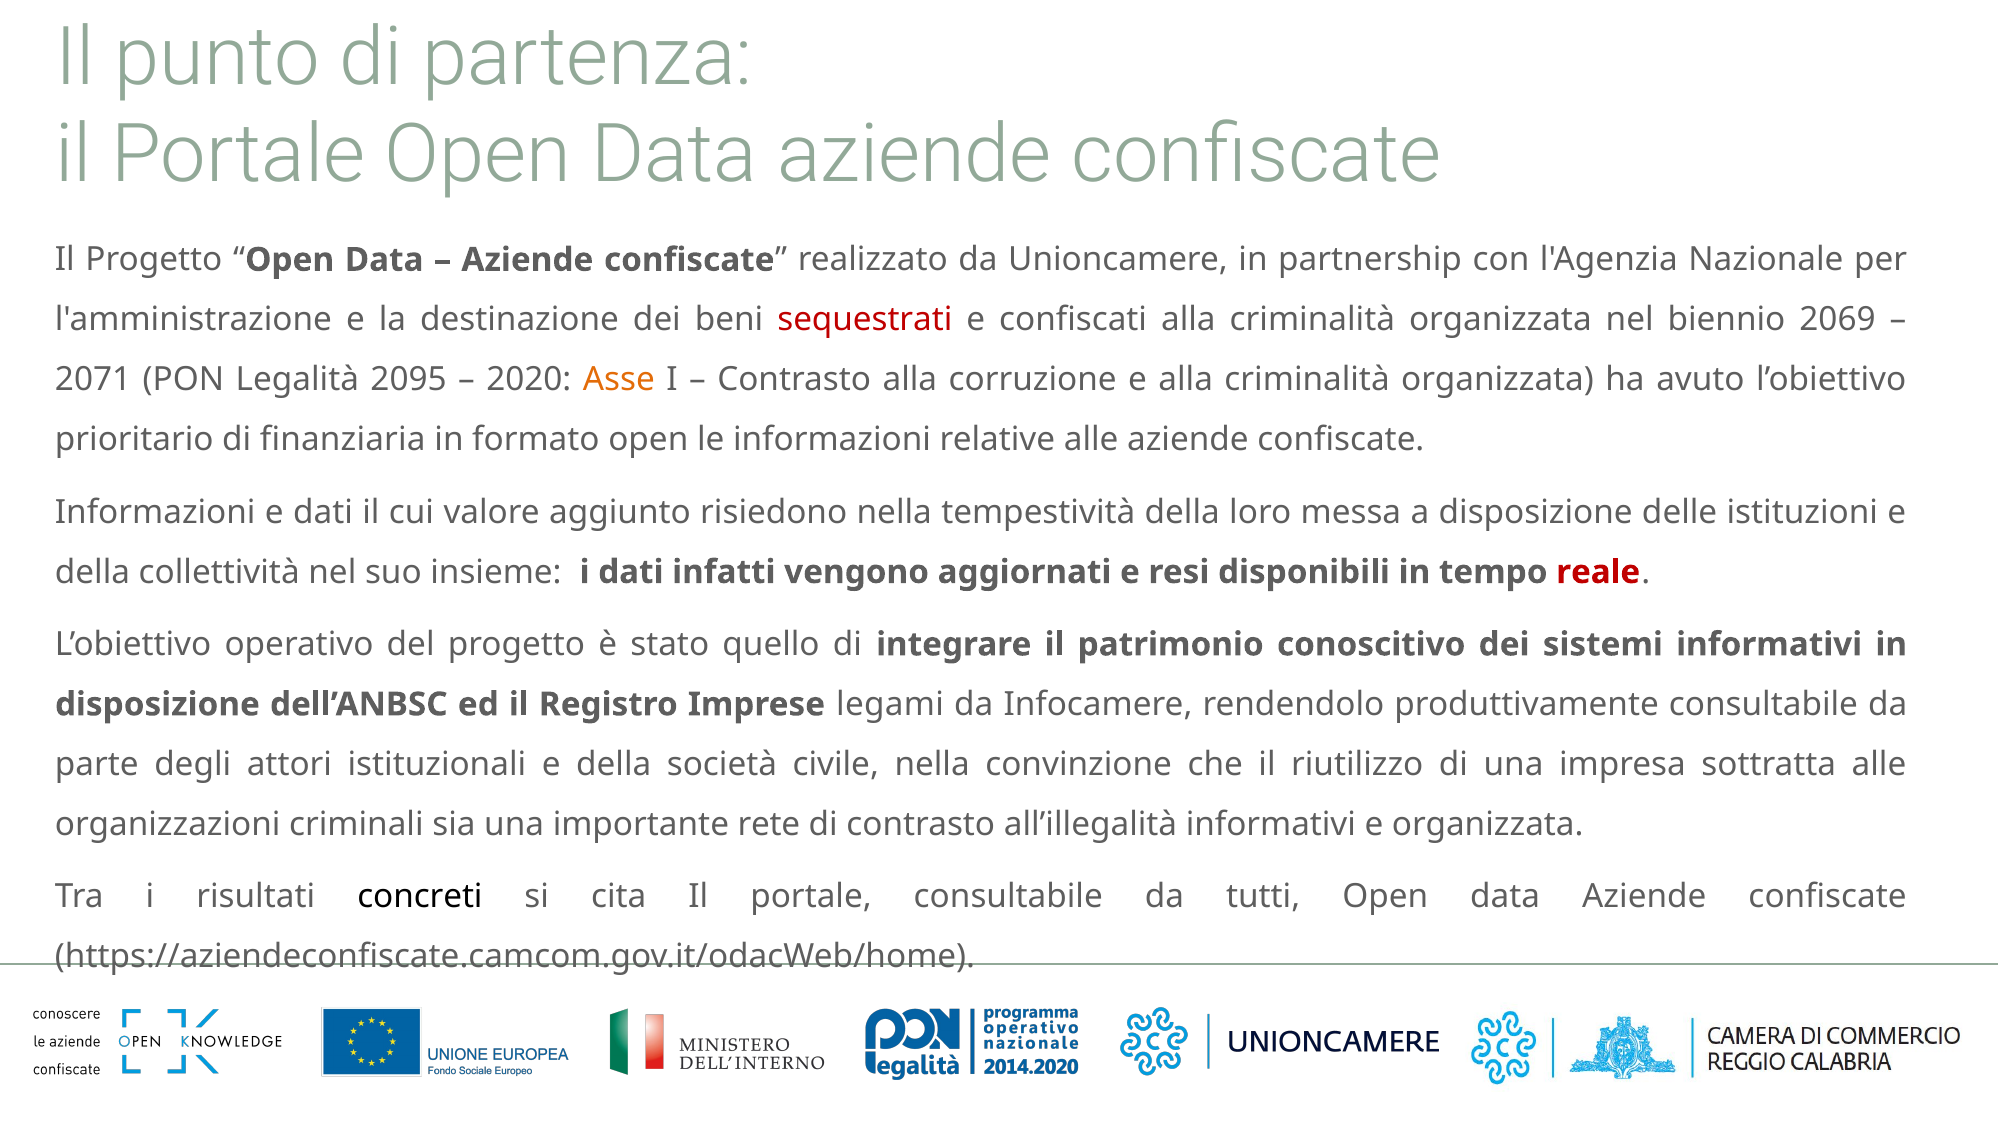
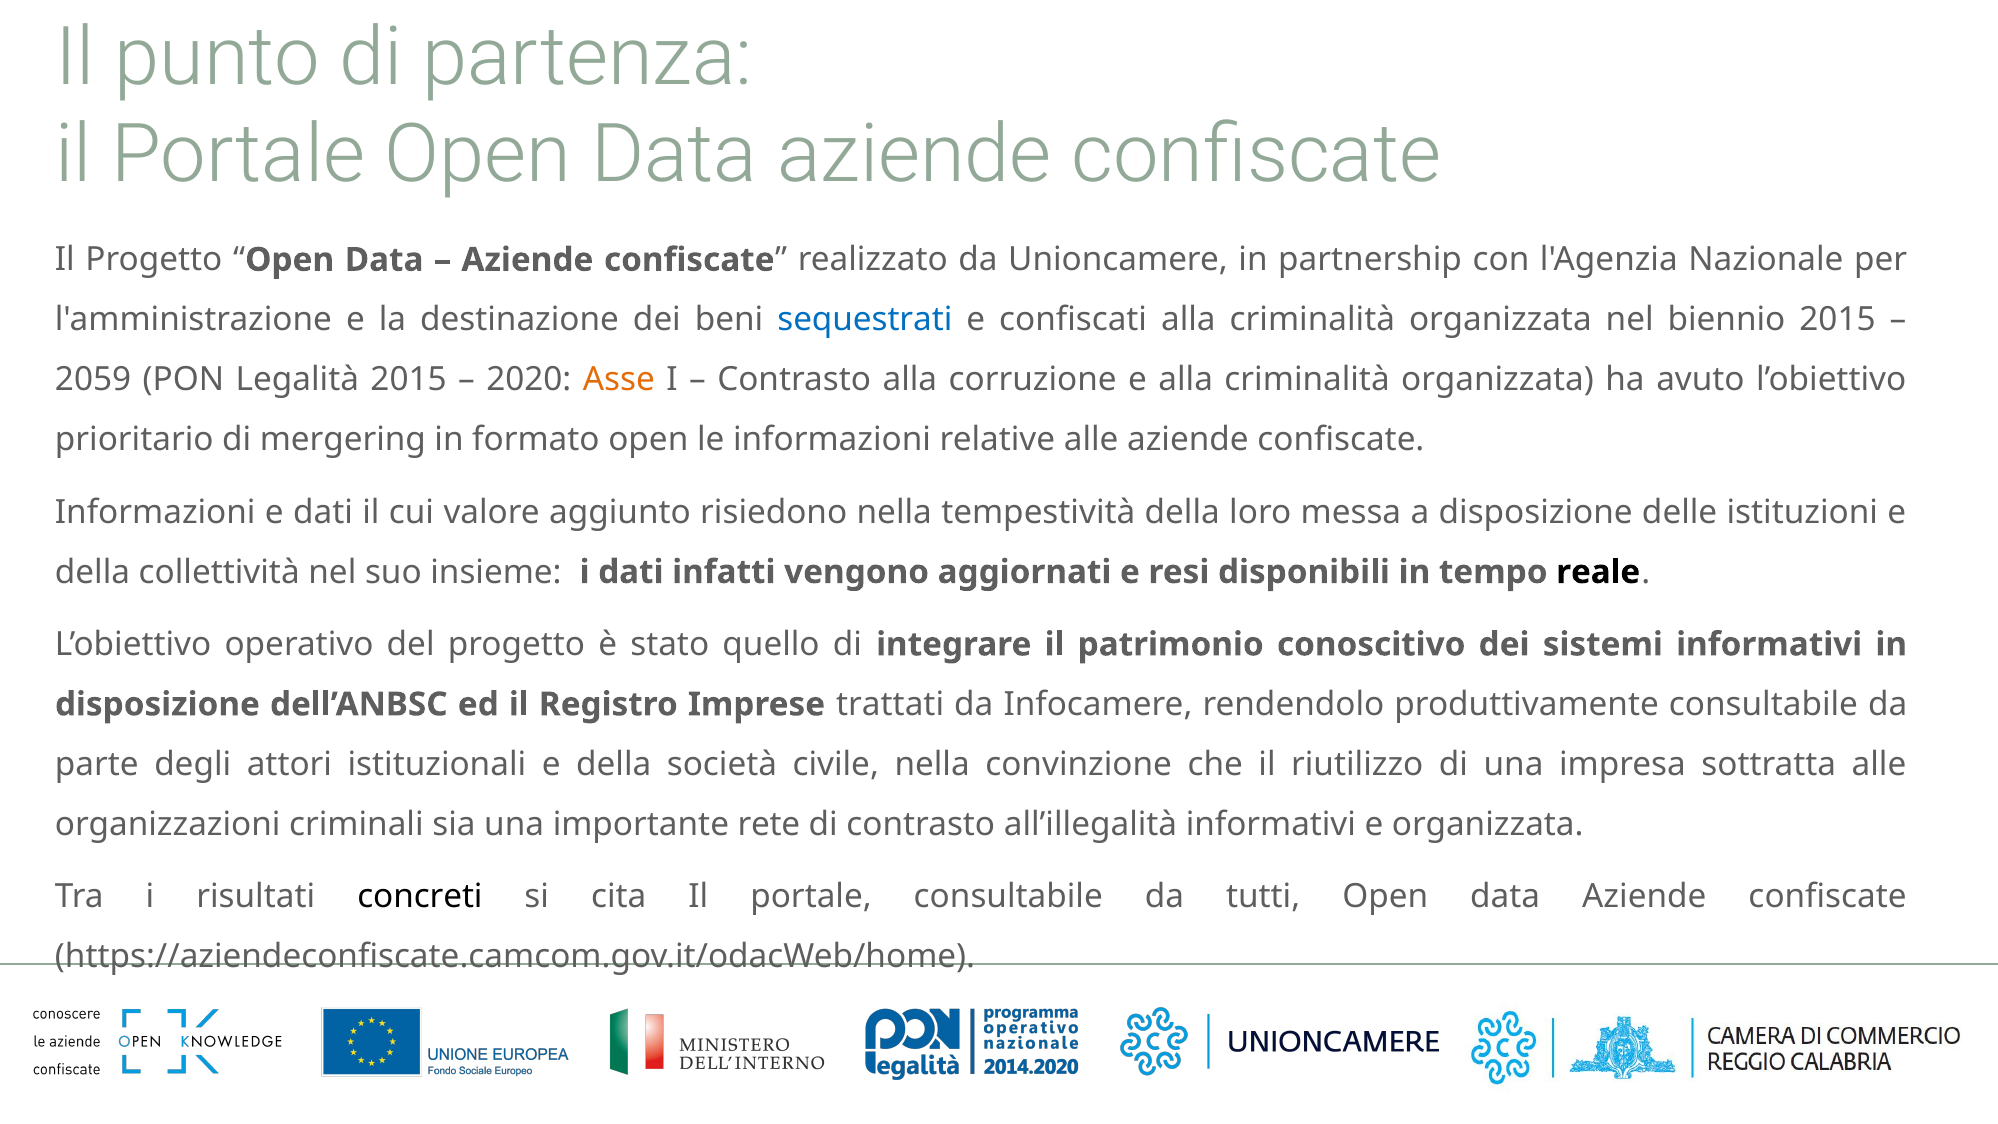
sequestrati colour: red -> blue (865, 320)
biennio 2069: 2069 -> 2015 (1838, 320)
2071: 2071 -> 2059 (93, 380)
Legalità 2095: 2095 -> 2015 (409, 380)
finanziaria: finanziaria -> mergering (343, 440)
reale colour: red -> black (1598, 572)
legami: legami -> trattati (890, 704)
